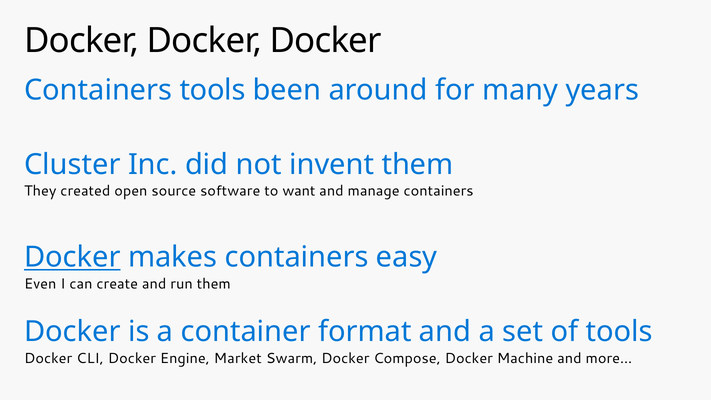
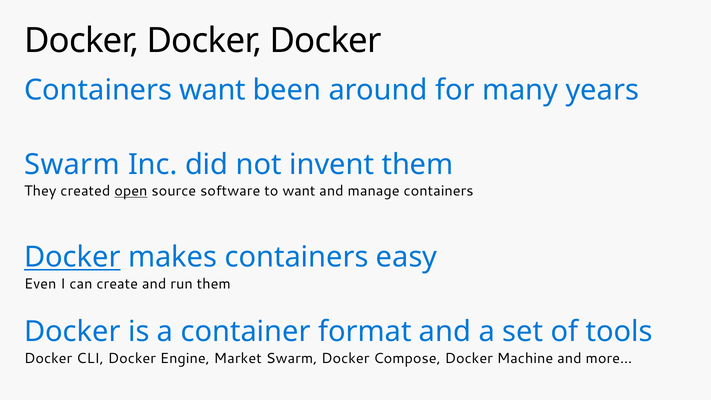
Containers tools: tools -> want (213, 90)
Cluster: Cluster -> Swarm (72, 164)
open underline: none -> present (131, 191)
